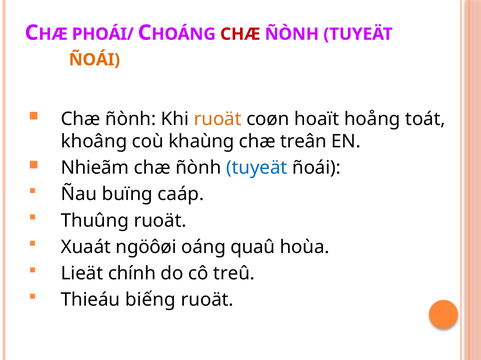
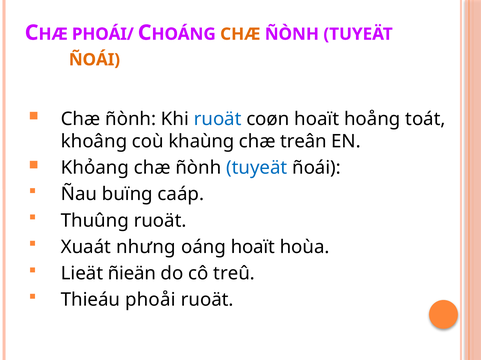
CHÆ colour: red -> orange (240, 34)
ruoät colour: orange -> blue (218, 119)
Nhieãm: Nhieãm -> Khỏang (95, 168)
ngöôøi: ngöôøi -> nhưng (146, 247)
oáng quaû: quaû -> hoaït (253, 247)
chính: chính -> ñieän (132, 274)
biếng: biếng -> phoåi (150, 300)
